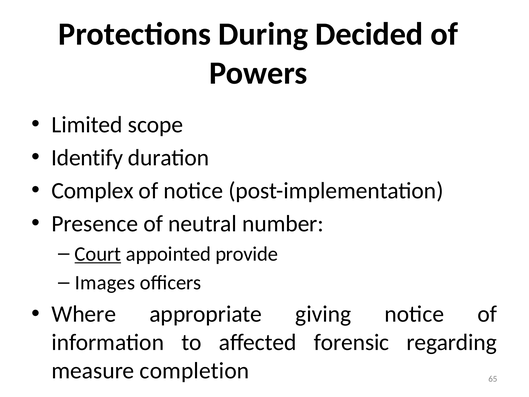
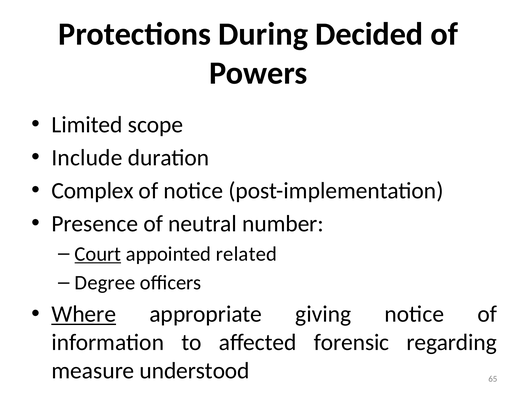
Identify: Identify -> Include (87, 158)
provide: provide -> related (246, 254)
Images: Images -> Degree (105, 283)
Where underline: none -> present (84, 314)
completion: completion -> understood (195, 370)
